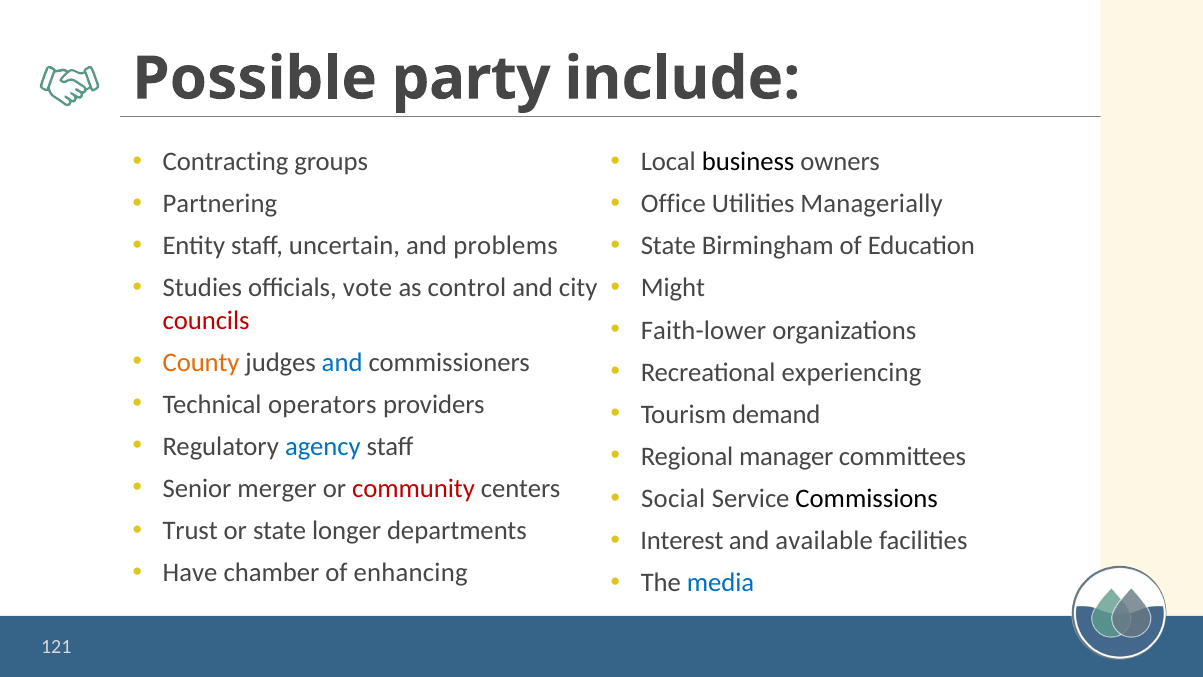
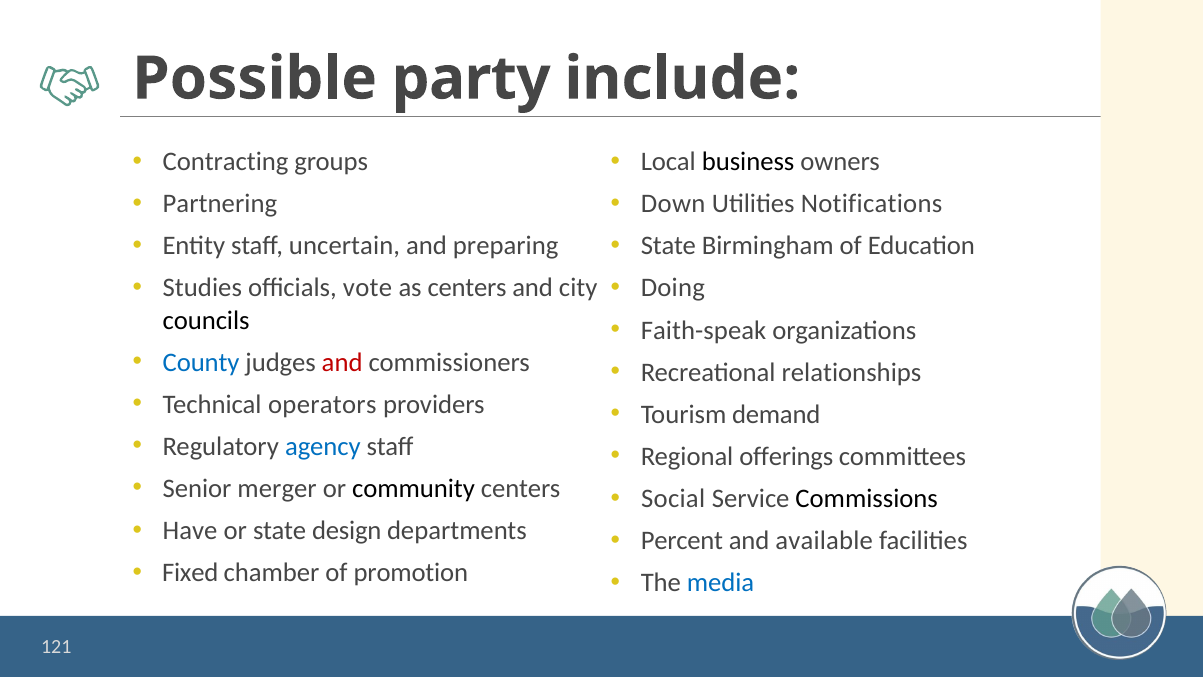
Office: Office -> Down (673, 204)
Managerially: Managerially -> Notifications (872, 204)
problems: problems -> preparing (506, 246)
as control: control -> centers (467, 288)
Might: Might -> Doing (673, 288)
councils colour: red -> black (206, 320)
Faith-lower: Faith-lower -> Faith-speak (704, 330)
County colour: orange -> blue (201, 362)
and colour: blue -> red (342, 362)
experiencing: experiencing -> relationships (851, 372)
manager: manager -> offerings (786, 456)
community colour: red -> black (414, 489)
Trust: Trust -> Have (190, 531)
longer: longer -> design (347, 531)
Interest: Interest -> Percent (682, 541)
Have: Have -> Fixed (190, 573)
enhancing: enhancing -> promotion (411, 573)
